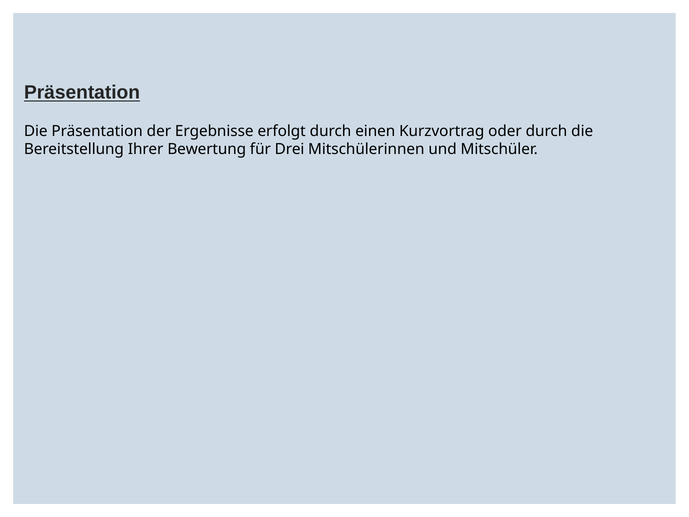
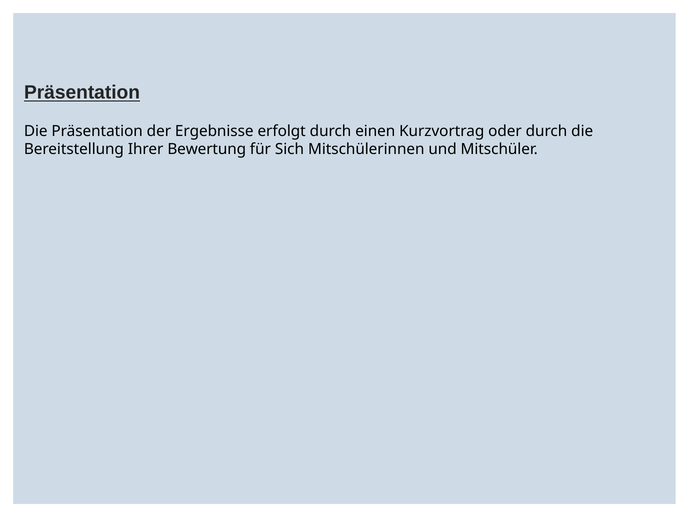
Drei: Drei -> Sich (289, 149)
